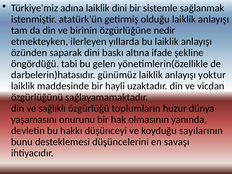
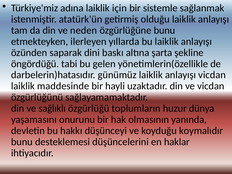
laiklik dini: dini -> için (119, 8)
birinin: birinin -> neden (84, 30)
özgürlüğüne nedir: nedir -> bunu (164, 30)
ifade: ifade -> şarta (162, 53)
anlayışı yoktur: yoktur -> vicdan (212, 75)
sayılarının: sayılarının -> koymalıdır (201, 131)
savaşı: savaşı -> haklar (177, 142)
